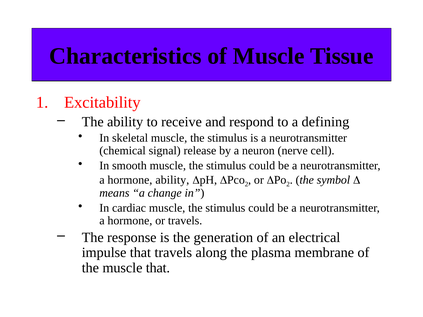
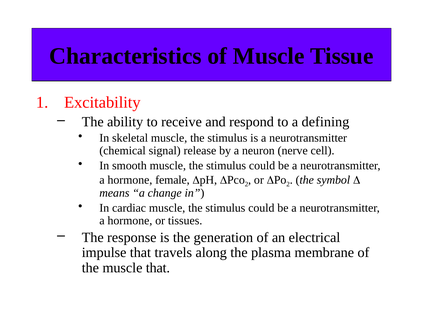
hormone ability: ability -> female (172, 180)
or travels: travels -> tissues (185, 221)
